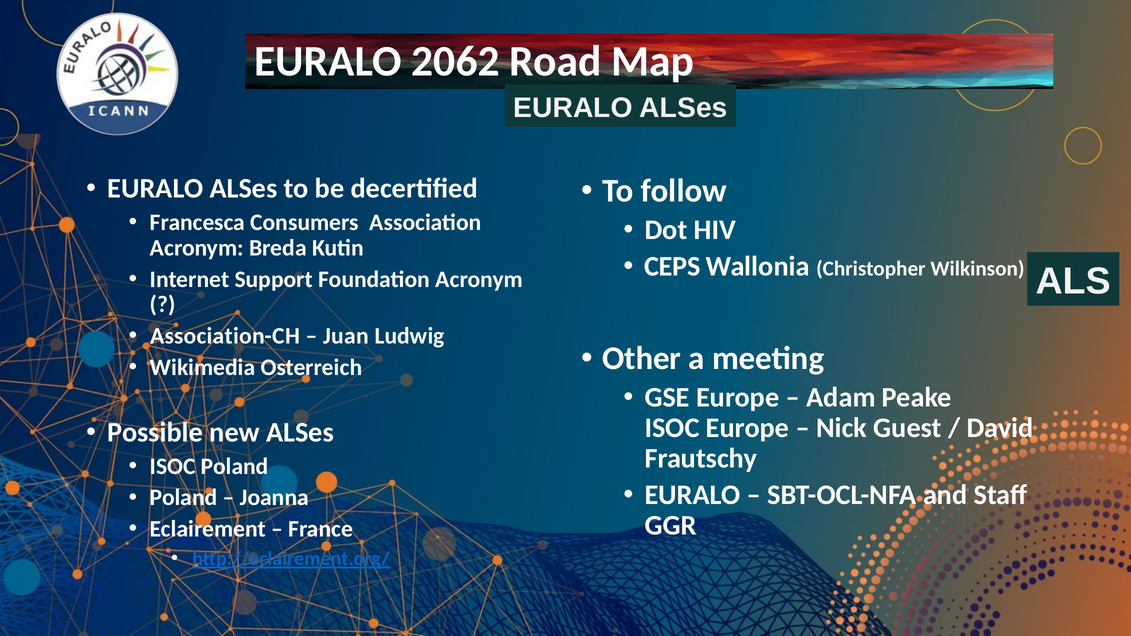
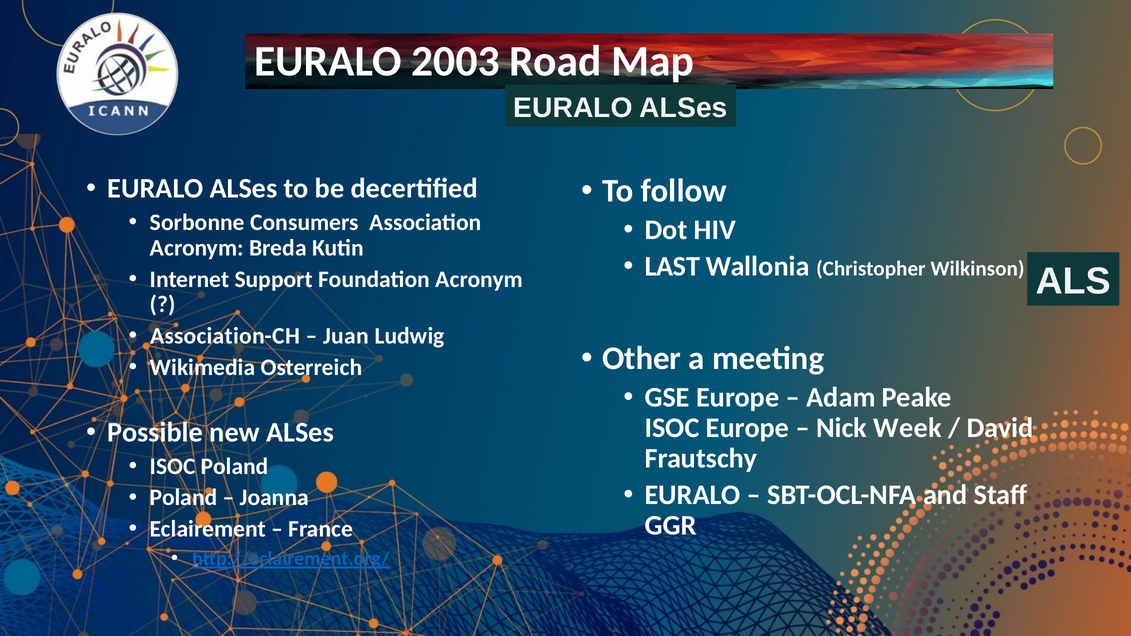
2062: 2062 -> 2003 (456, 61)
Francesca: Francesca -> Sorbonne (197, 223)
CEPS: CEPS -> LAST (672, 267)
Guest: Guest -> Week (907, 428)
